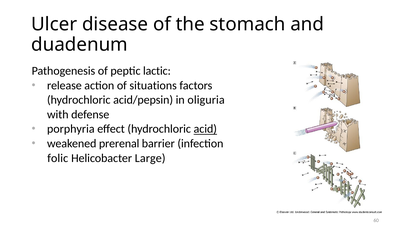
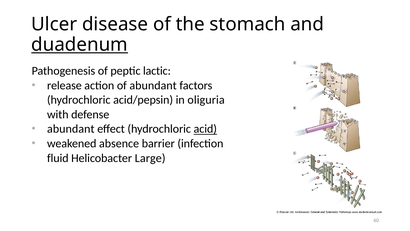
duadenum underline: none -> present (80, 45)
of situations: situations -> abundant (153, 86)
porphyria: porphyria -> abundant (71, 129)
prerenal: prerenal -> absence (119, 143)
folic: folic -> fluid (58, 158)
